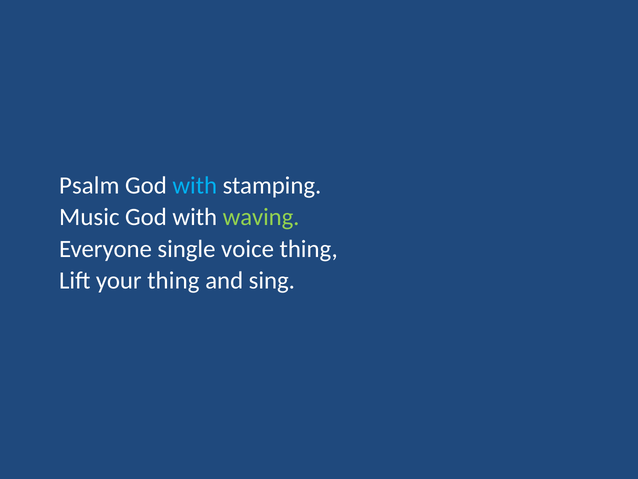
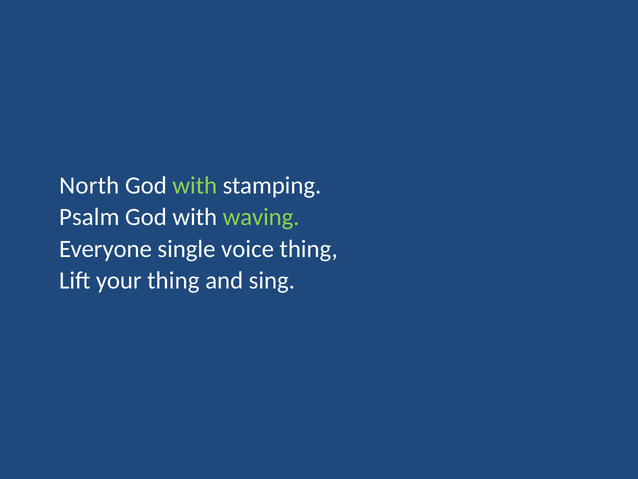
Psalm: Psalm -> North (89, 185)
with colour: light blue -> light green (195, 185)
Music: Music -> Psalm (89, 217)
